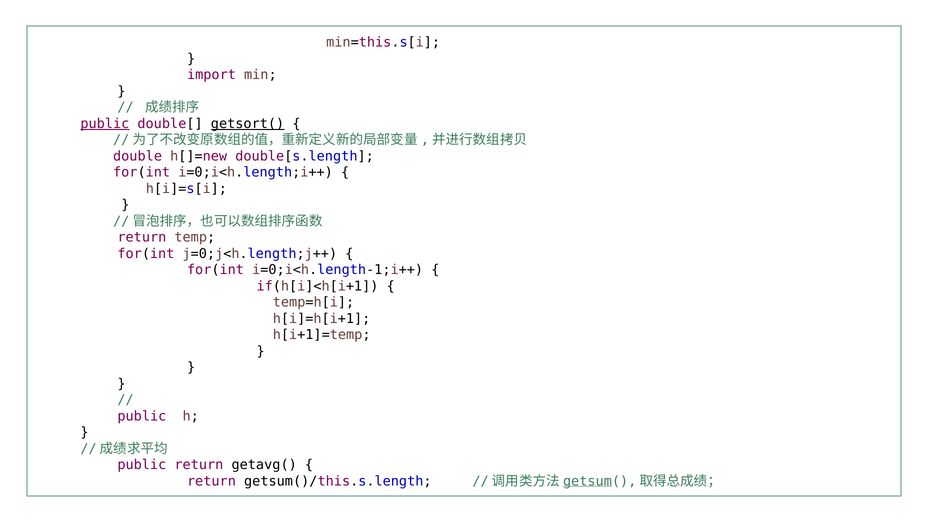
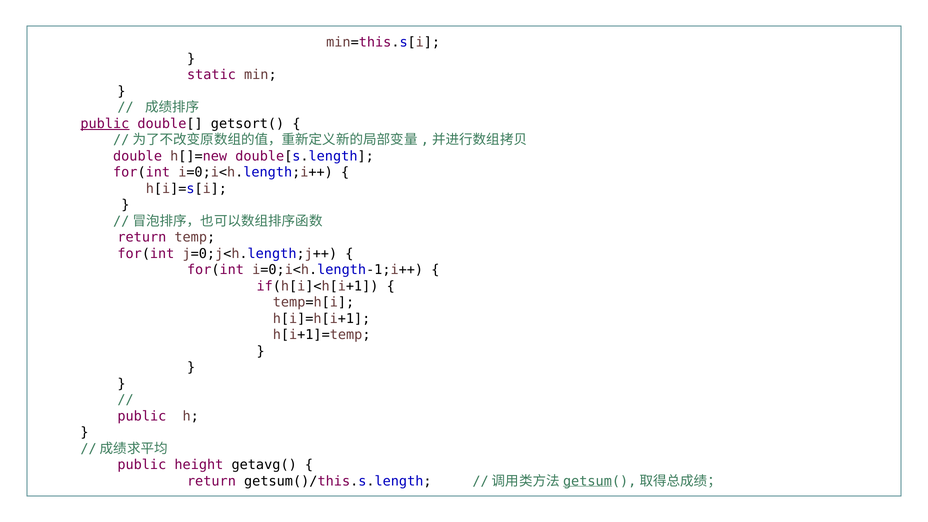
import: import -> static (211, 75)
getsort( underline: present -> none (248, 124)
public return: return -> height (199, 465)
